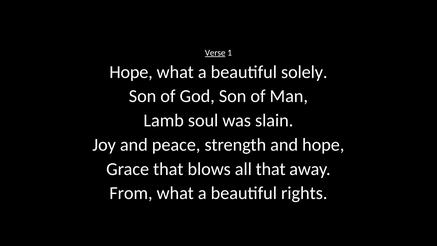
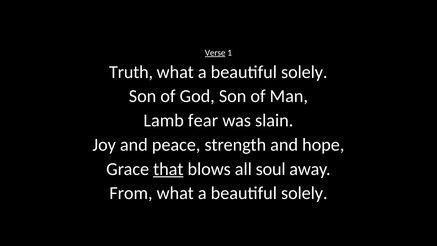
Hope: Hope -> Truth (131, 72)
soul: soul -> fear (203, 120)
that underline: none -> present (168, 169)
all that: that -> soul (271, 169)
rights: rights -> solely (304, 193)
